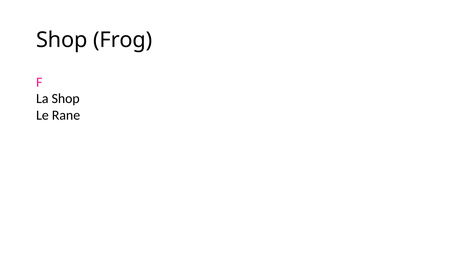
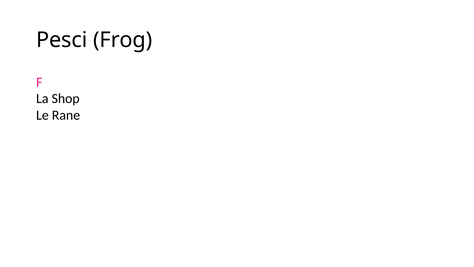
Shop: Shop -> Pesci (62, 40)
